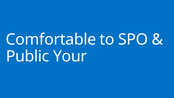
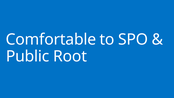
Your: Your -> Root (70, 56)
